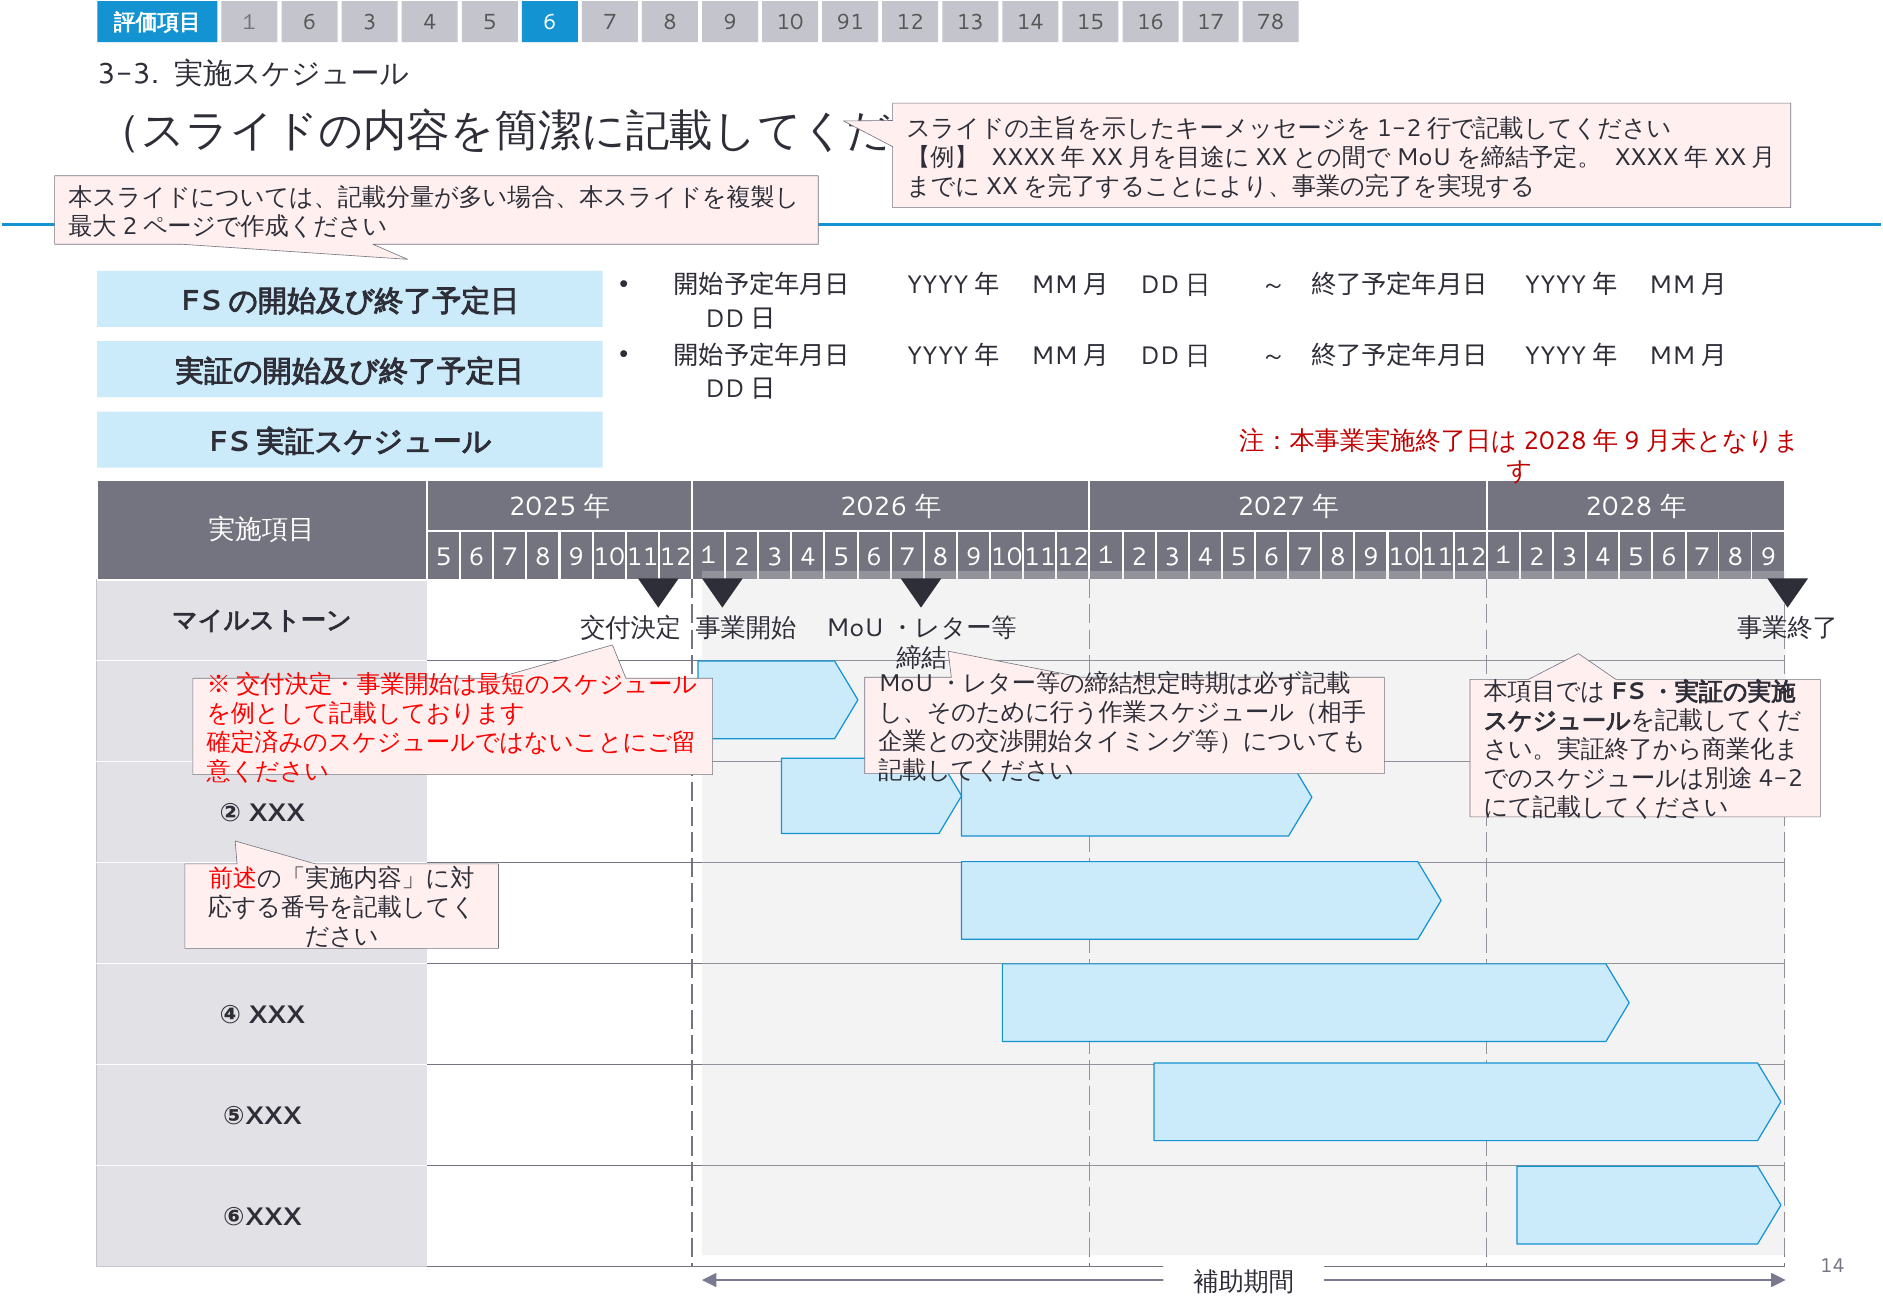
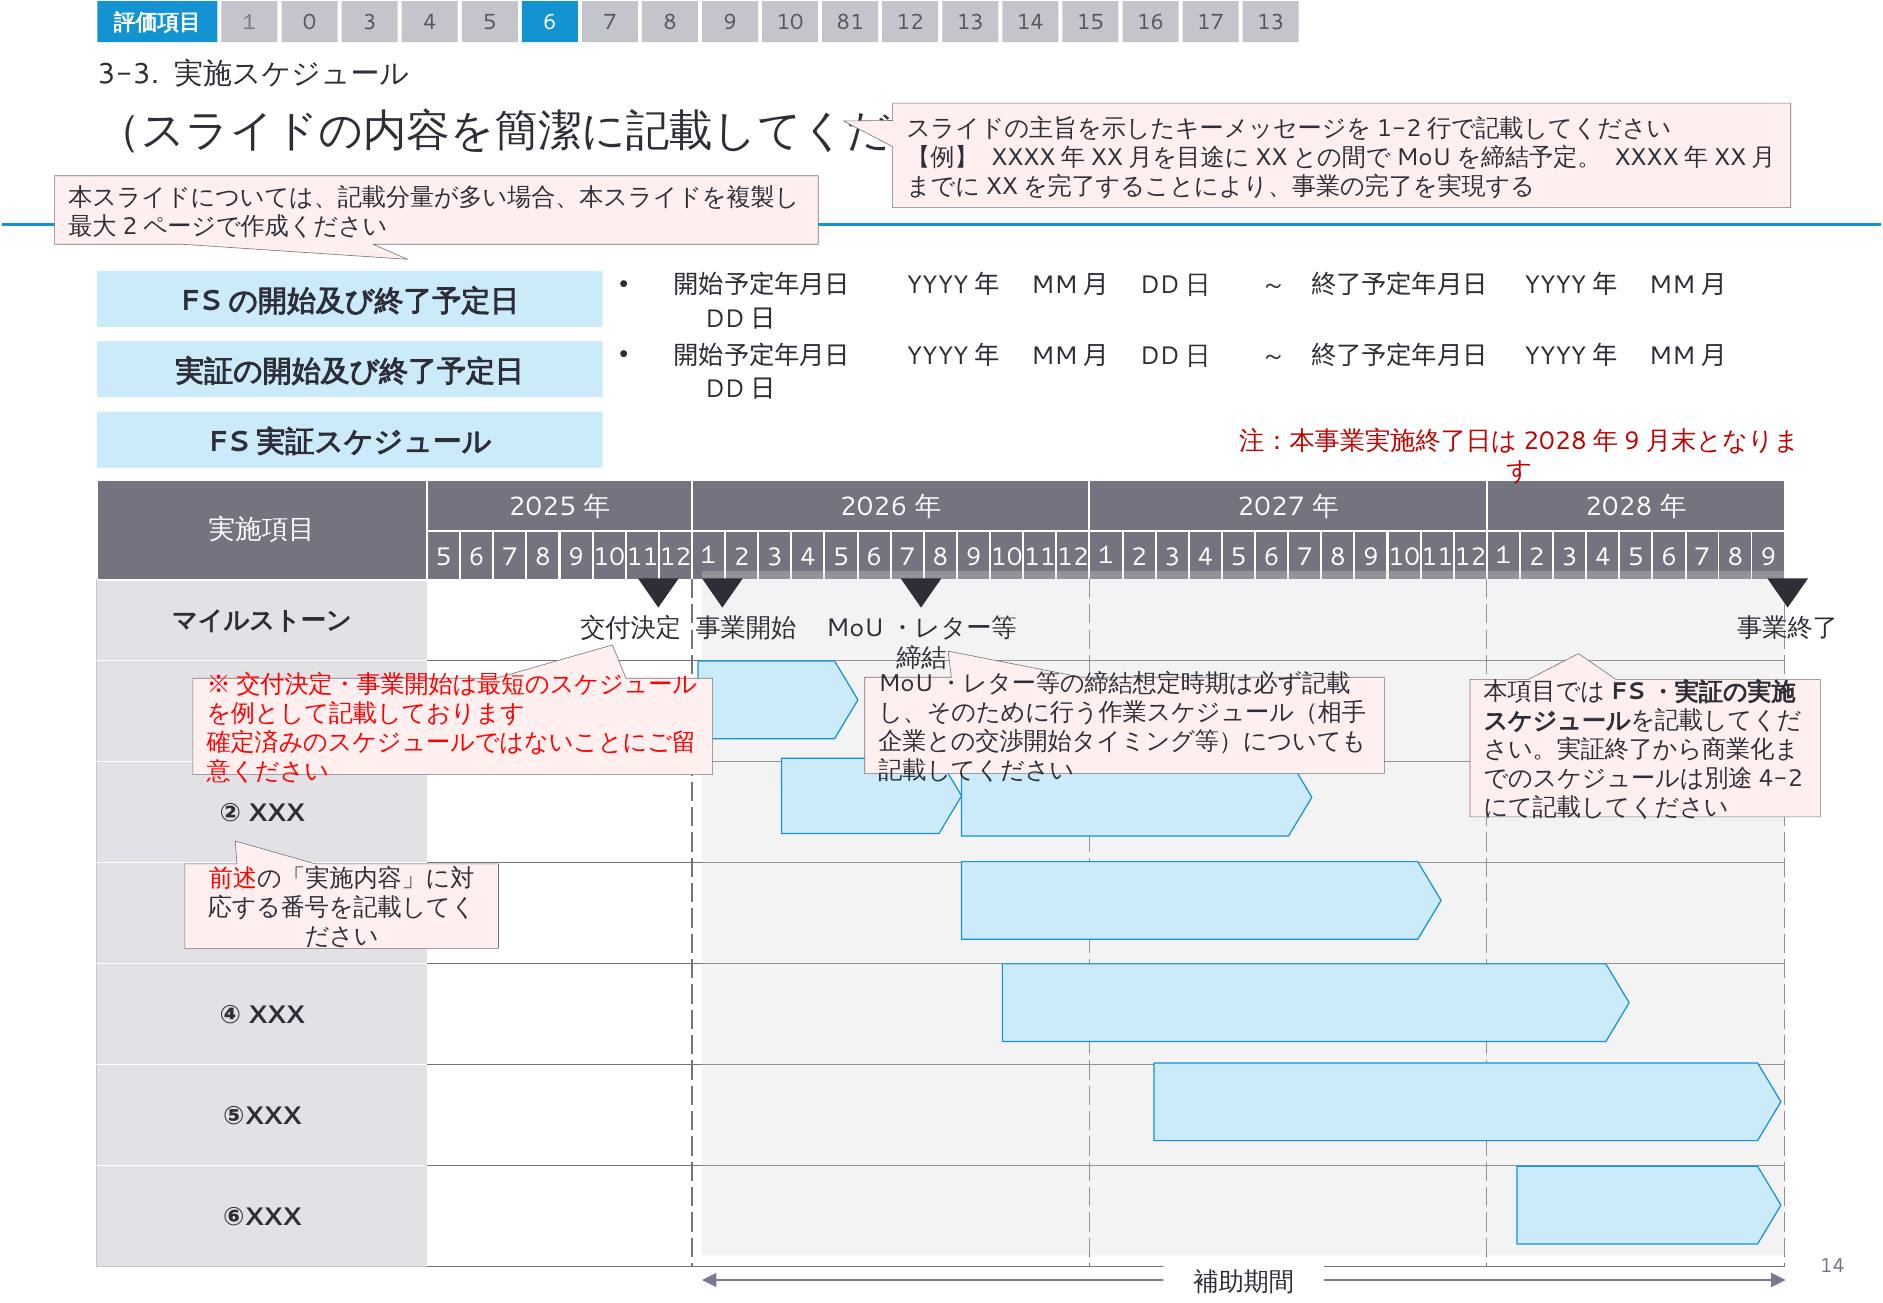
１ 6: 6 -> 0 (310, 22)
91: 91 -> 81 (850, 22)
17 78: 78 -> 13 (1271, 22)
